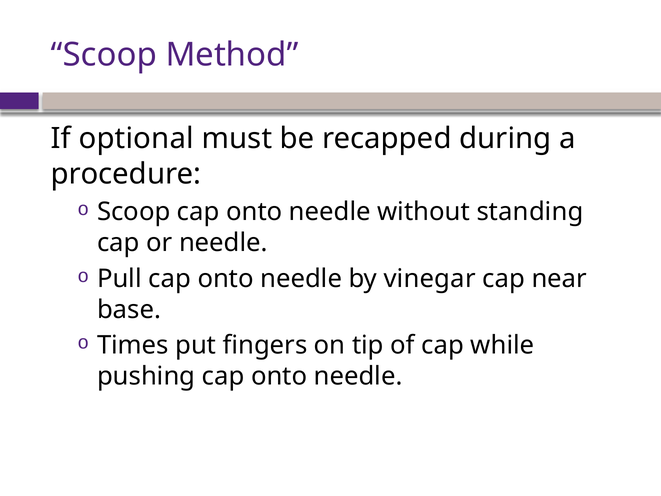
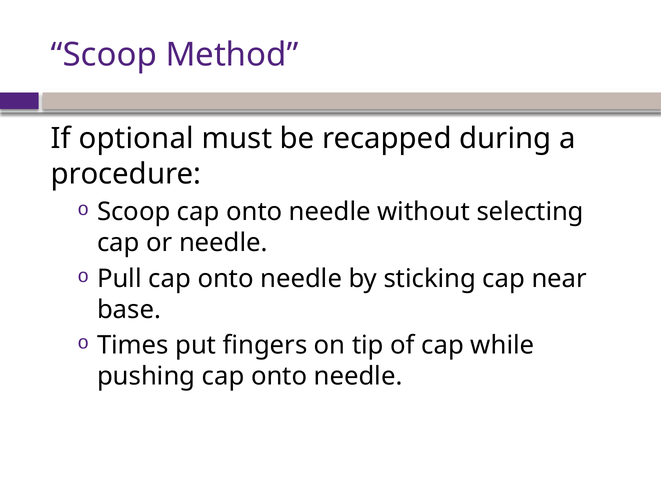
standing: standing -> selecting (530, 212)
vinegar: vinegar -> sticking (430, 279)
